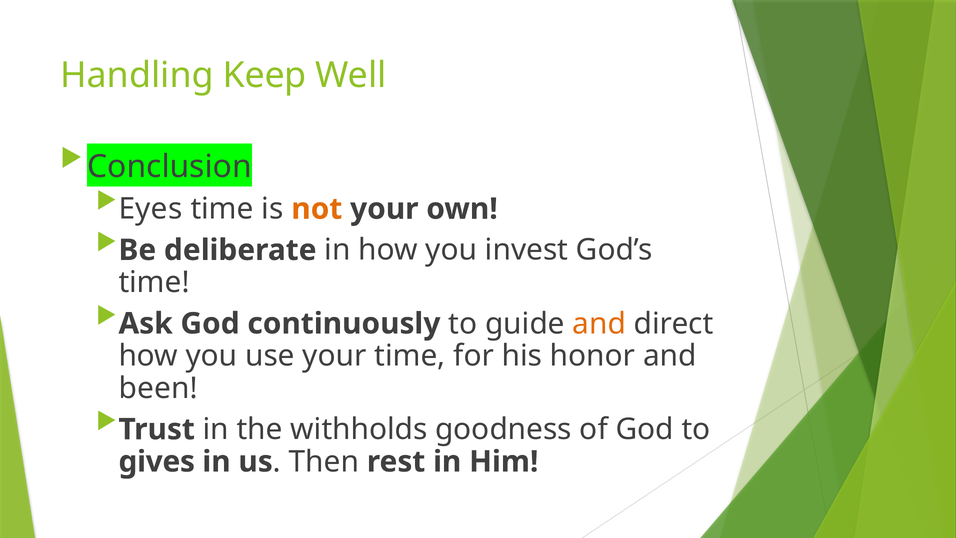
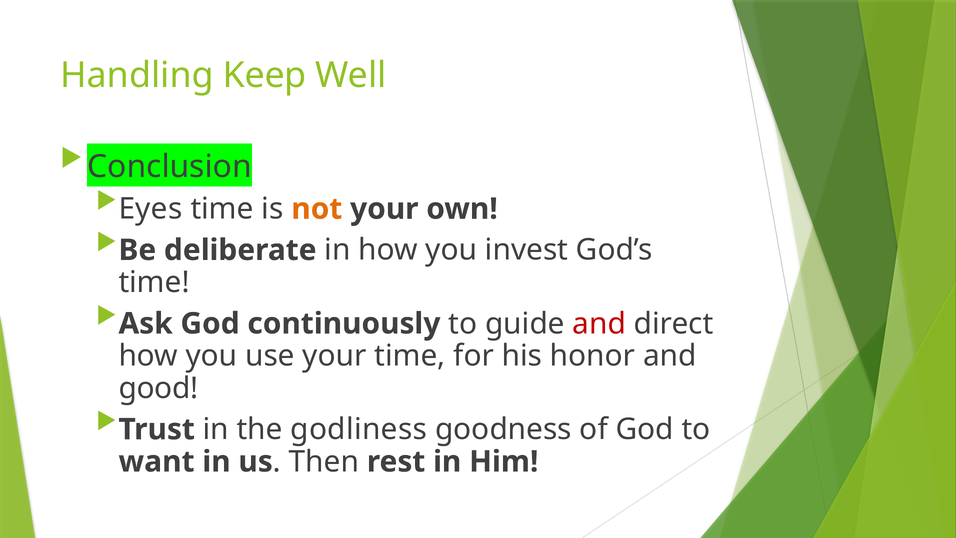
and colour: orange -> red (599, 323)
been: been -> good (158, 388)
withholds: withholds -> godliness (359, 429)
gives: gives -> want (157, 461)
